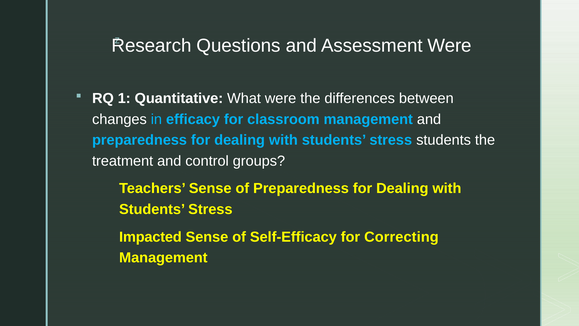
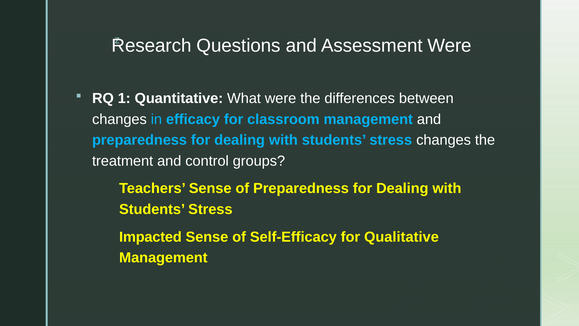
stress students: students -> changes (444, 140)
Correcting: Correcting -> Qualitative (401, 237)
